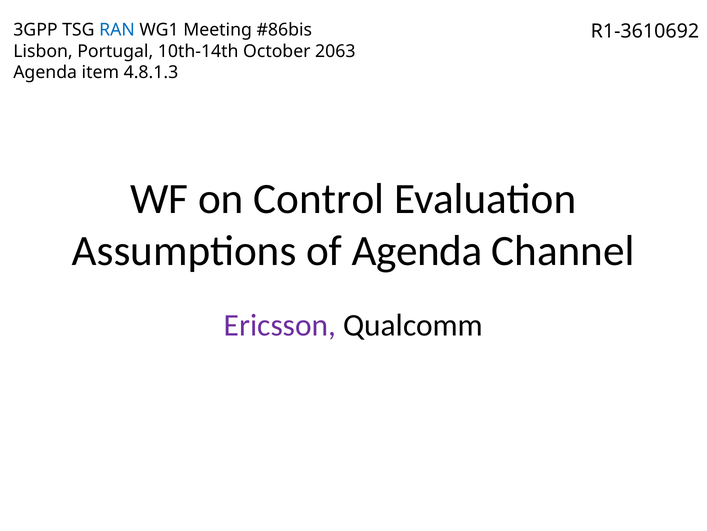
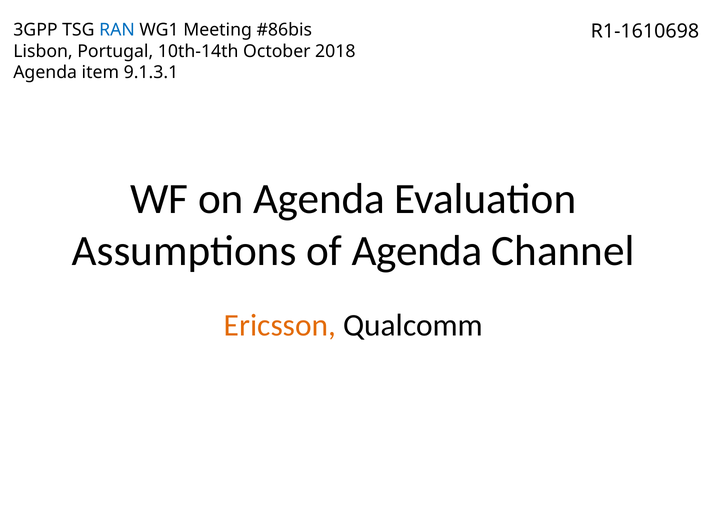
R1-3610692: R1-3610692 -> R1-1610698 (645, 31)
2063: 2063 -> 2018 (335, 51)
4.8.1.3: 4.8.1.3 -> 9.1.3.1 (151, 72)
on Control: Control -> Agenda (319, 199)
Ericsson colour: purple -> orange (280, 325)
